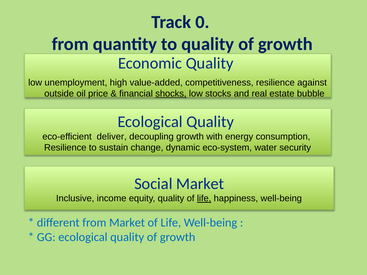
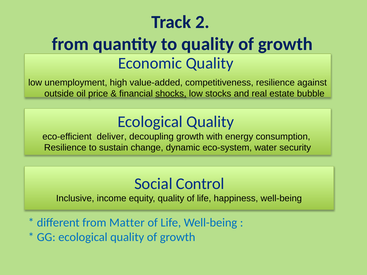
0: 0 -> 2 (202, 22)
Social Market: Market -> Control (200, 184)
life underline: present -> none (204, 199)
from Market: Market -> Matter (127, 223)
